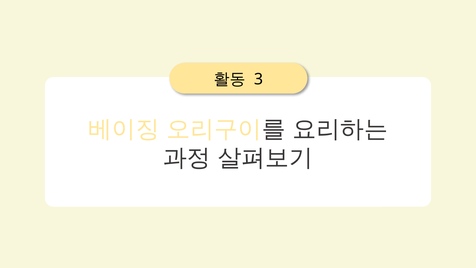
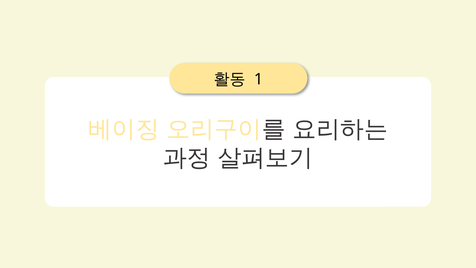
3: 3 -> 1 (258, 79)
